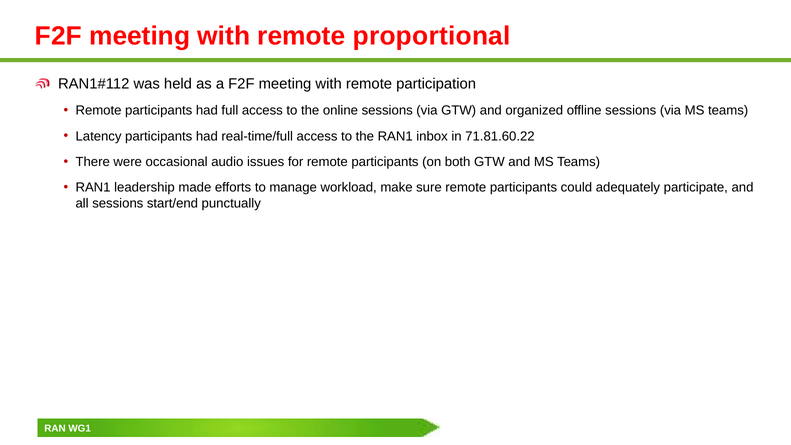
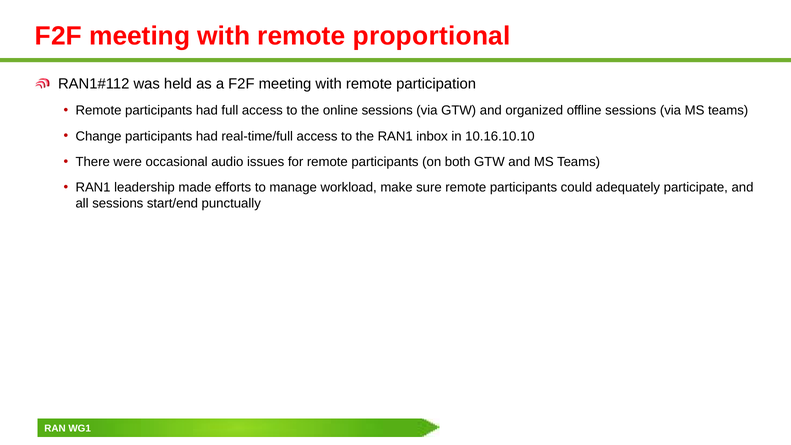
Latency: Latency -> Change (99, 136)
71.81.60.22: 71.81.60.22 -> 10.16.10.10 (500, 136)
